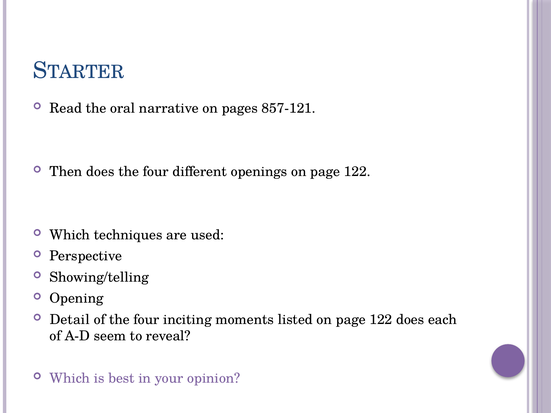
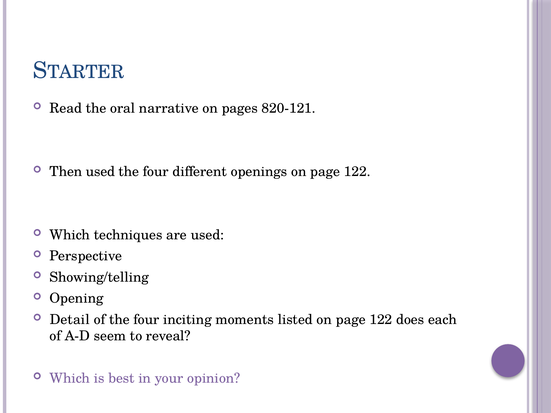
857-121: 857-121 -> 820-121 (289, 108)
Then does: does -> used (101, 172)
